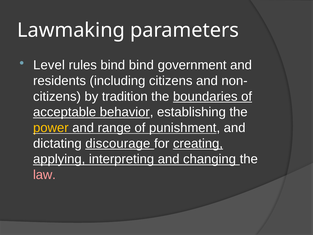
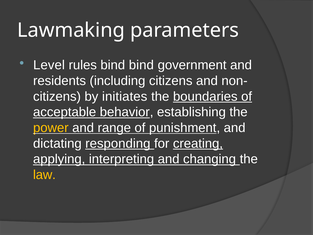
tradition: tradition -> initiates (125, 96)
discourage: discourage -> responding (118, 143)
law colour: pink -> yellow (44, 175)
